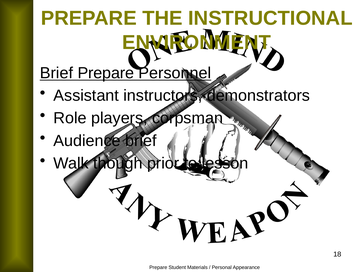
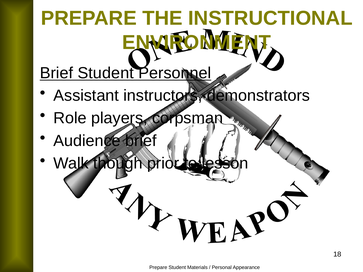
Brief Prepare: Prepare -> Student (106, 73)
